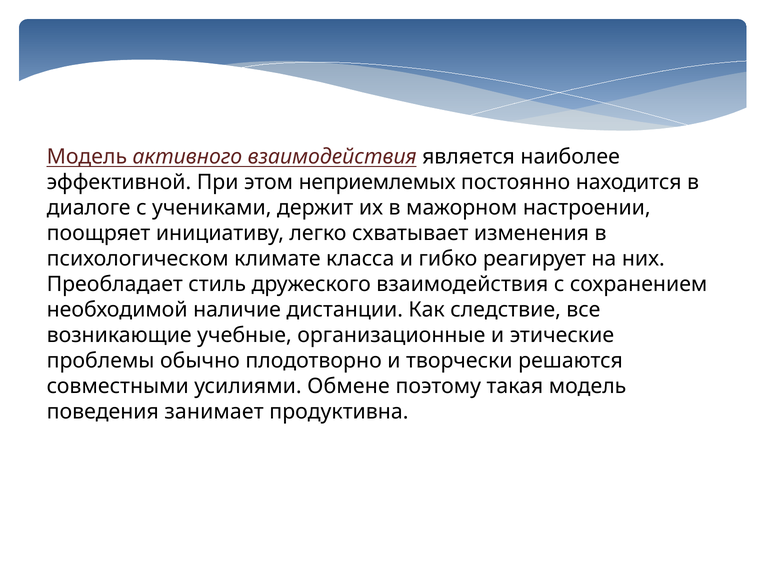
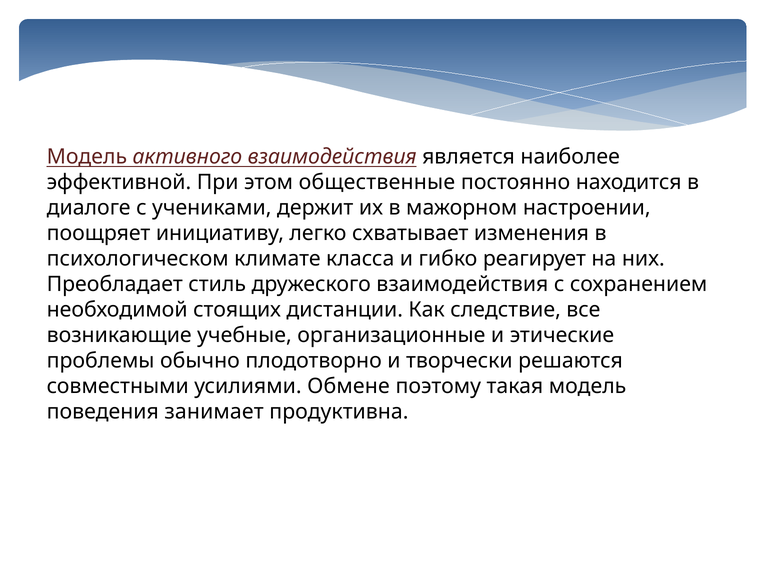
неприемлемых: неприемлемых -> общественные (377, 182)
наличие: наличие -> стоящих (237, 310)
